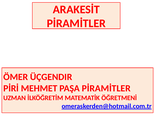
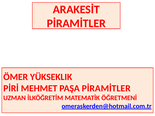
ÜÇGENDIR: ÜÇGENDIR -> YÜKSEKLIK (51, 77)
